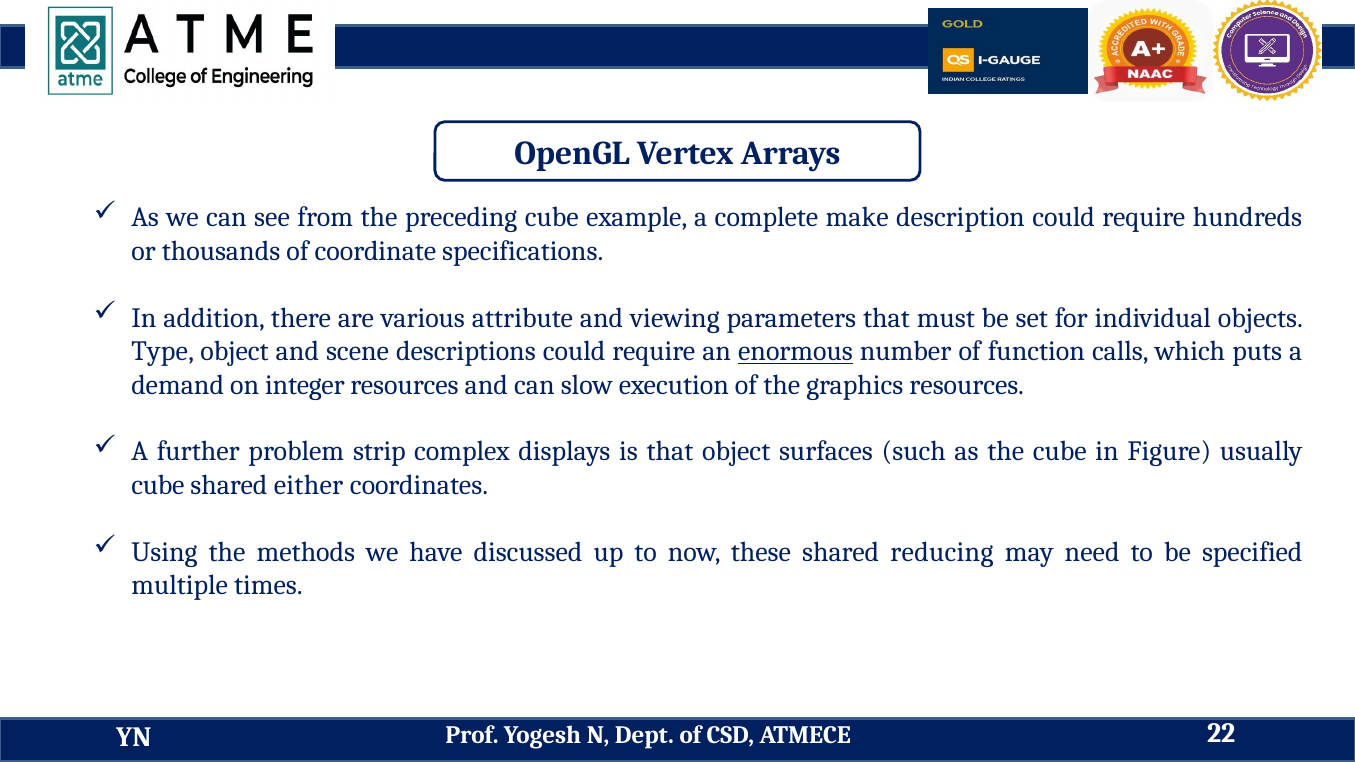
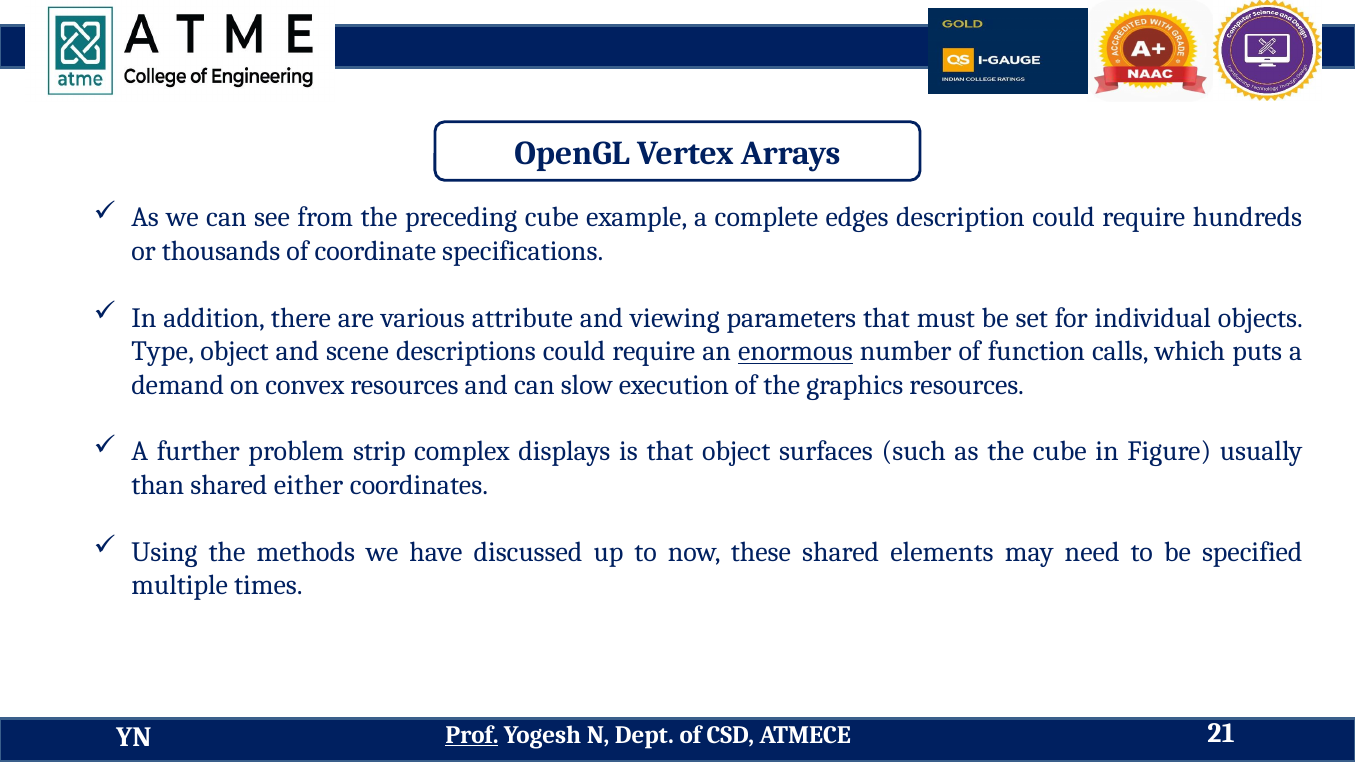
make: make -> edges (857, 218)
integer: integer -> convex (305, 385)
cube: cube -> than (158, 485)
reducing: reducing -> elements (942, 552)
Prof underline: none -> present (472, 735)
22: 22 -> 21 (1221, 733)
